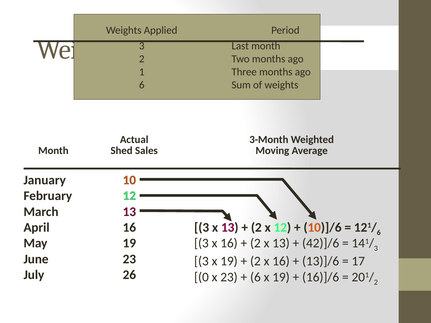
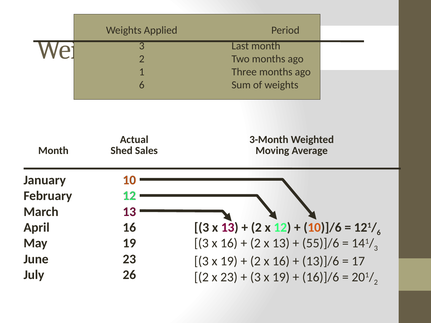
42)]/6: 42)]/6 -> 55)]/6 (321, 243)
0: 0 -> 2 (201, 277)
6: 6 -> 3 (255, 277)
